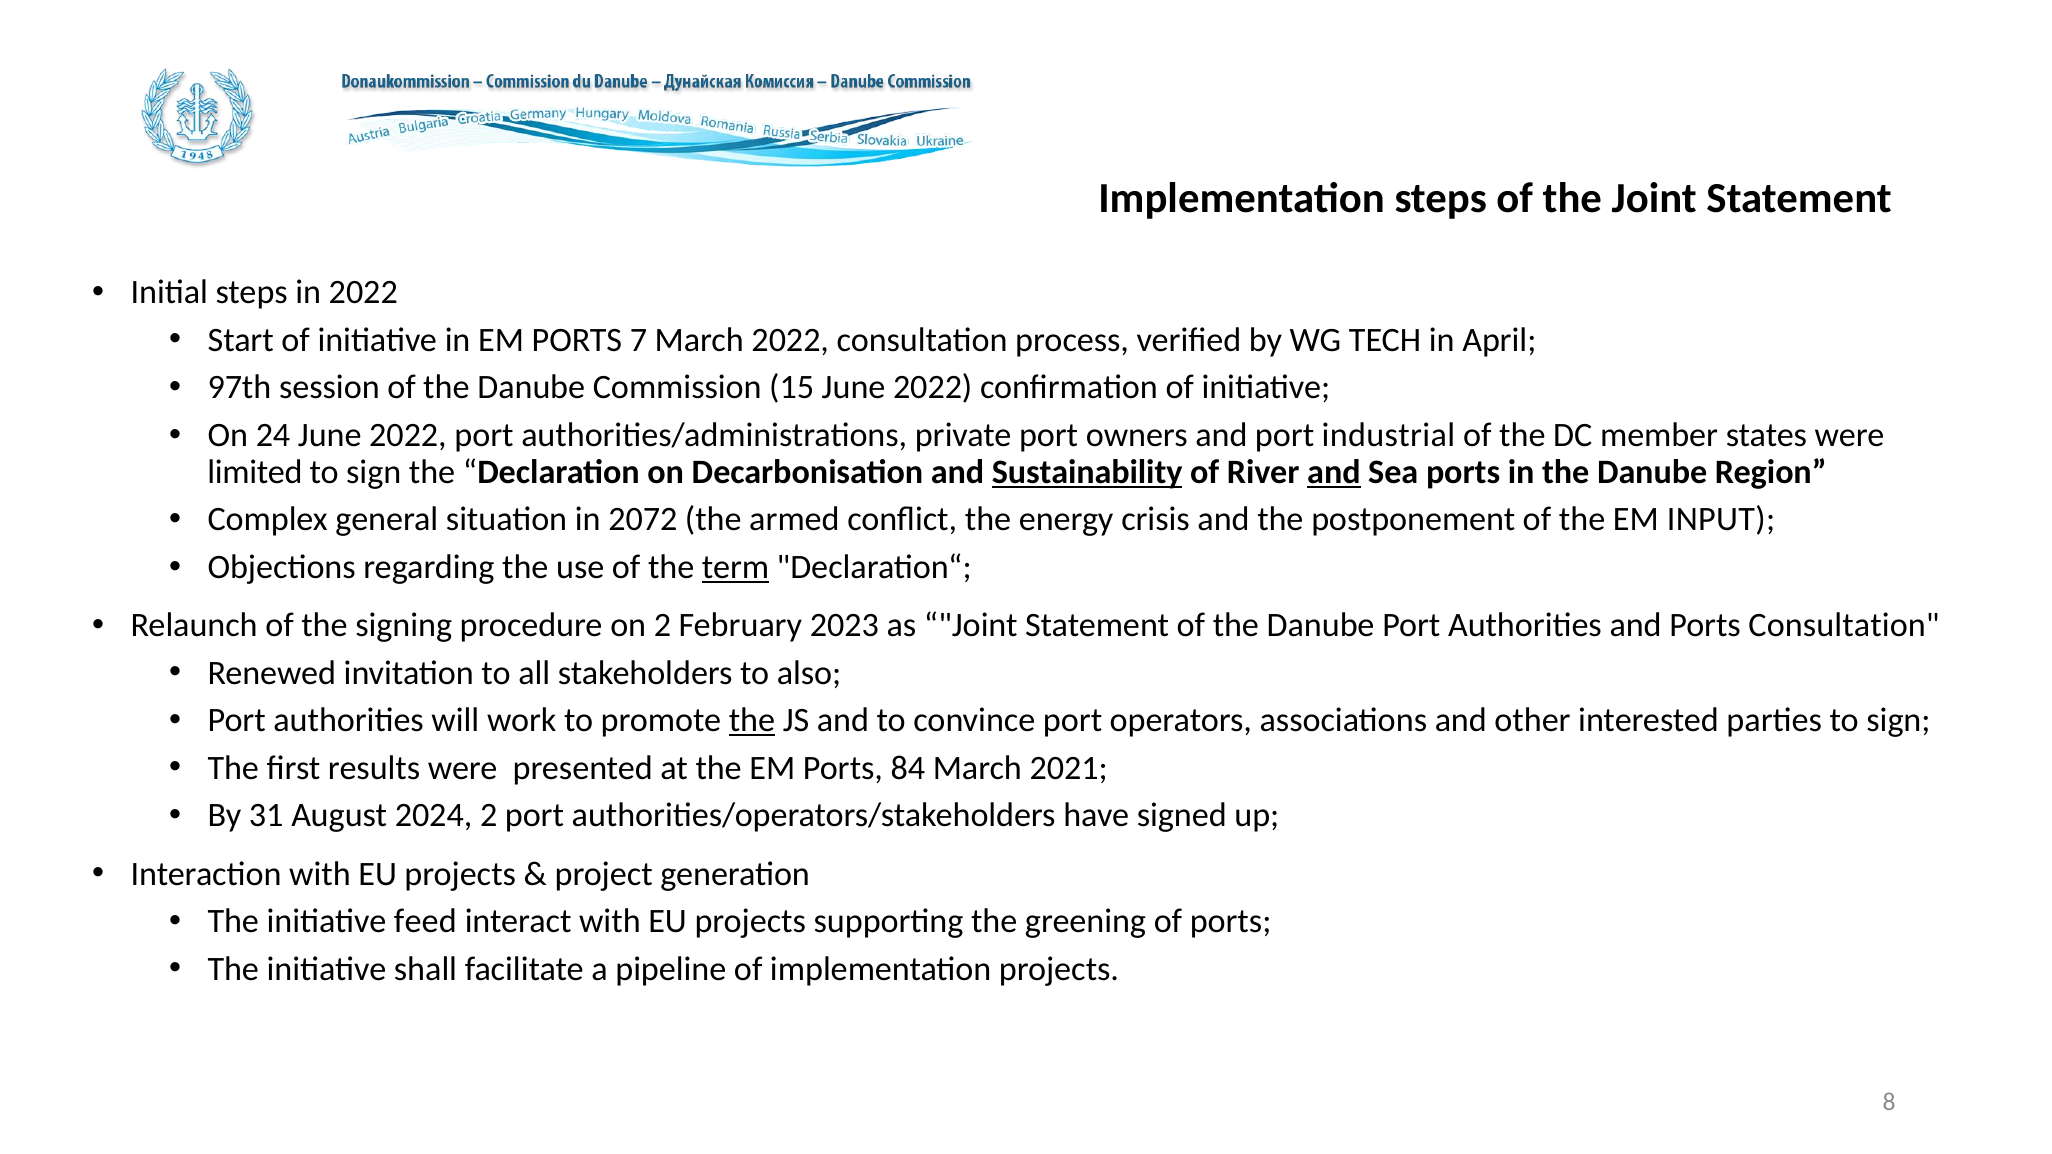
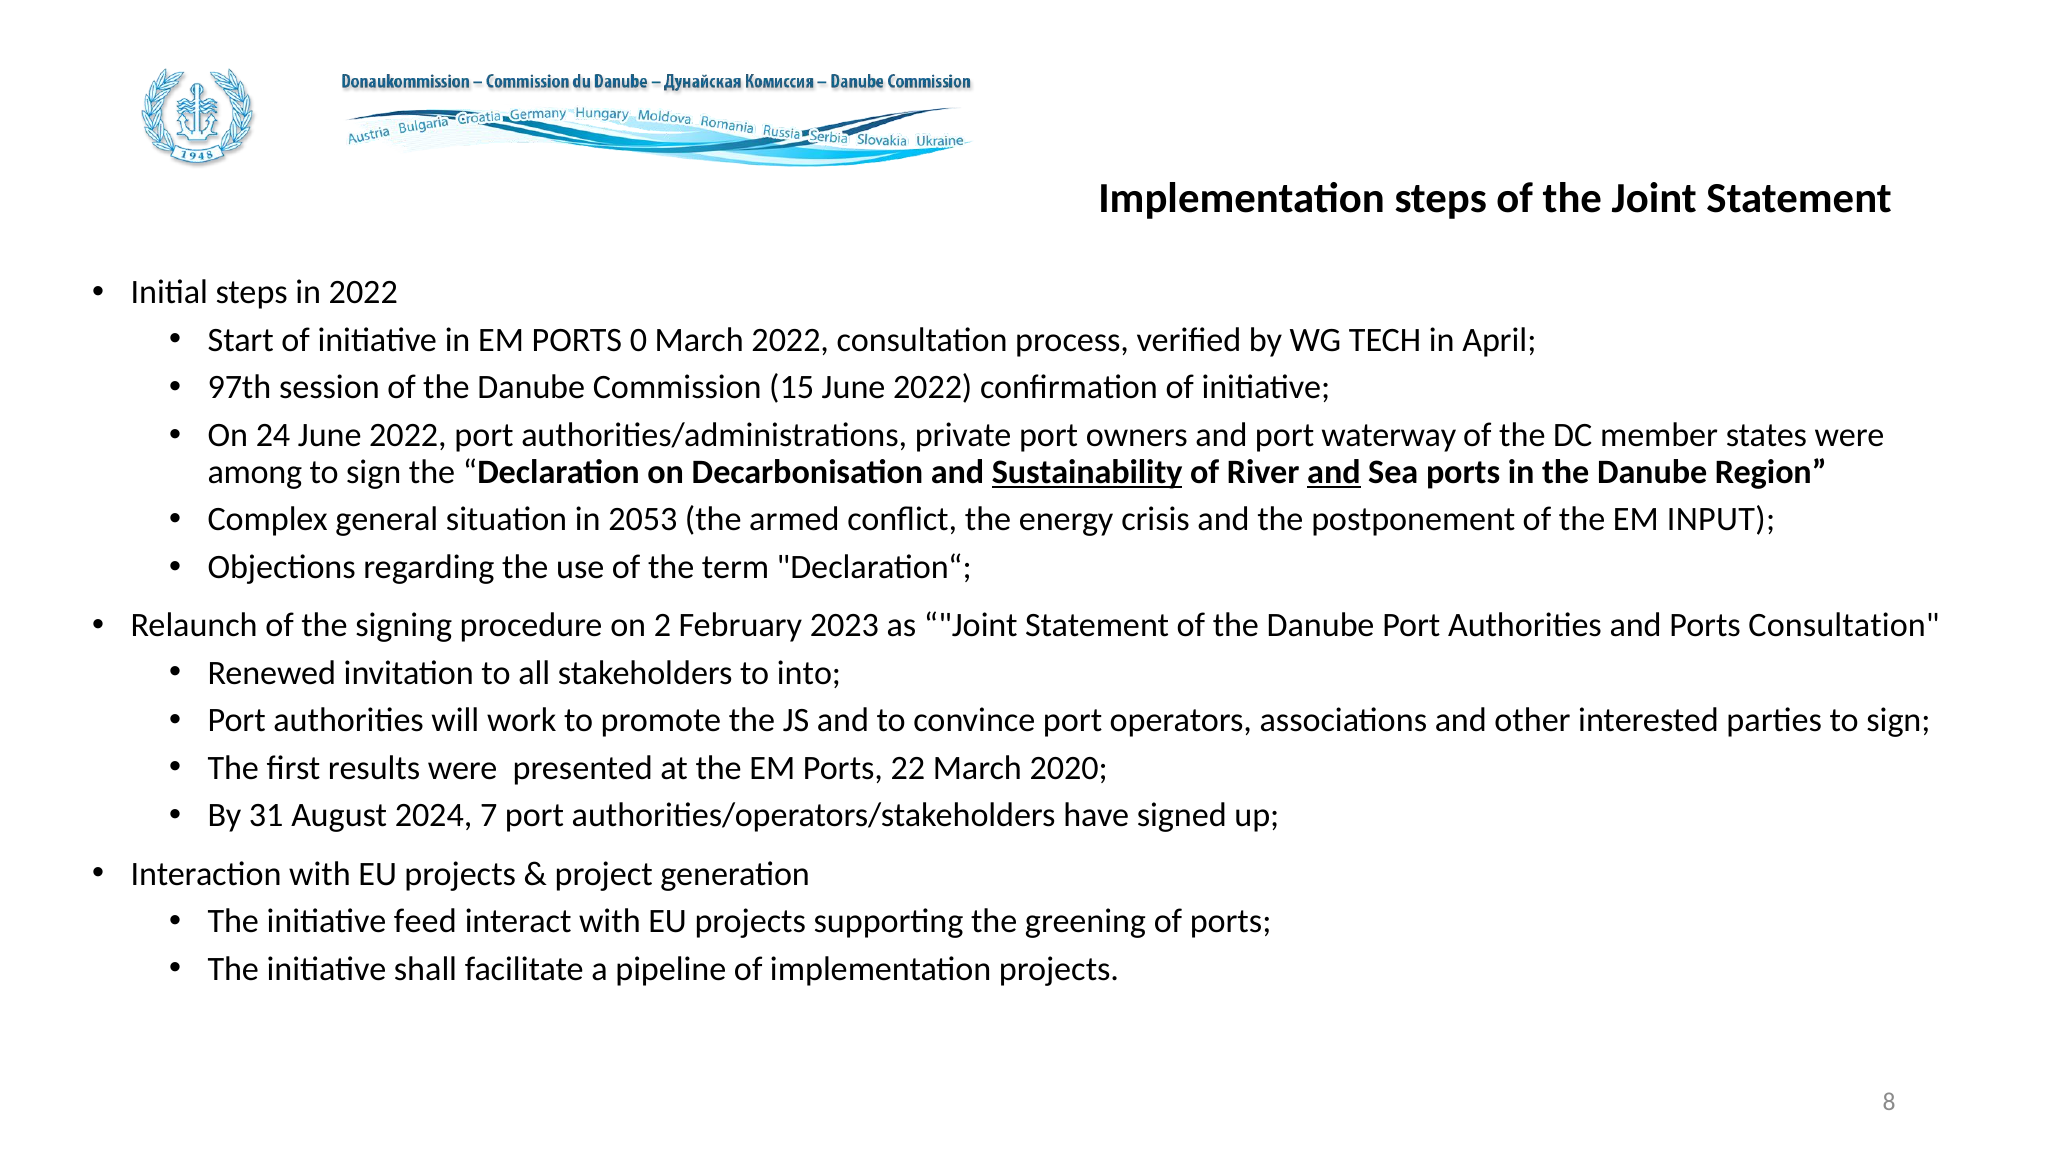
7: 7 -> 0 (638, 340)
industrial: industrial -> waterway (1389, 435)
limited: limited -> among (255, 472)
2072: 2072 -> 2053 (643, 520)
term underline: present -> none (735, 567)
also: also -> into (809, 673)
the underline: present -> none (752, 721)
84: 84 -> 22 (908, 768)
2021: 2021 -> 2020 (1069, 768)
2024 2: 2 -> 7 (489, 816)
